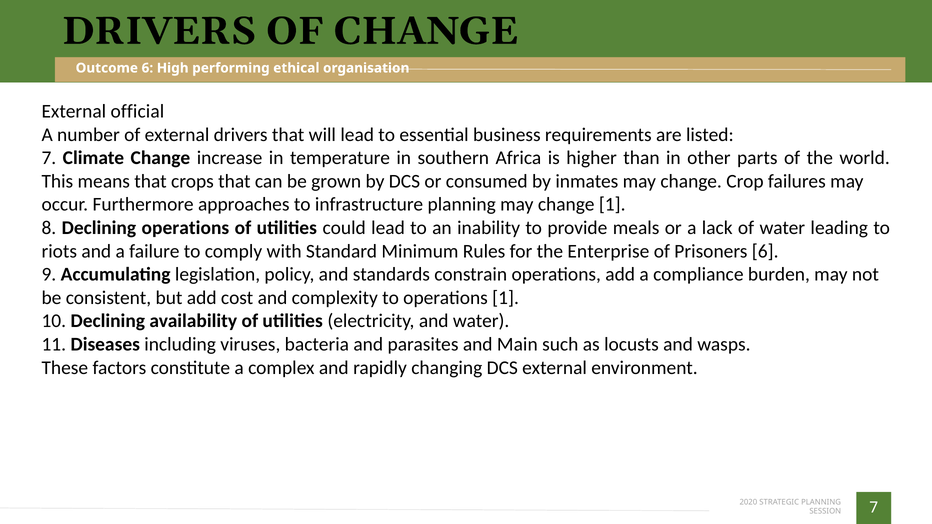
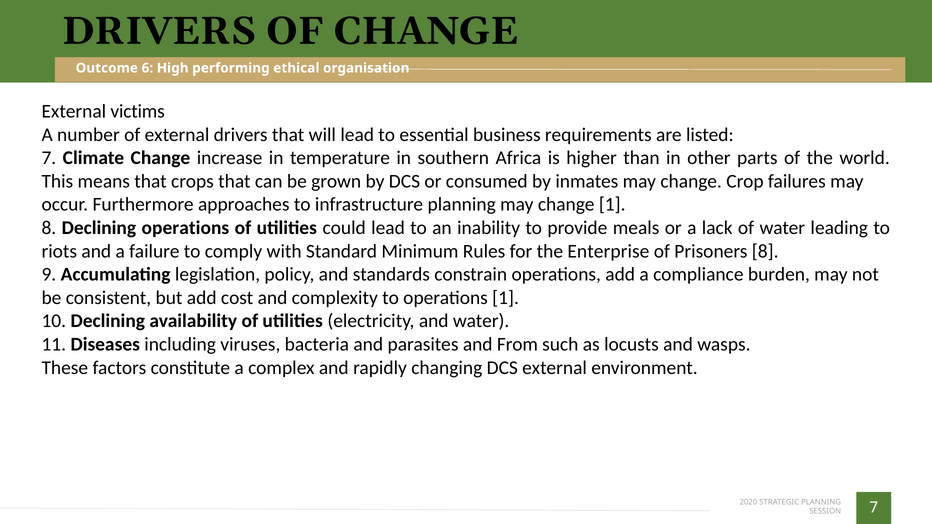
official: official -> victims (138, 111)
Prisoners 6: 6 -> 8 (765, 251)
Main: Main -> From (517, 344)
